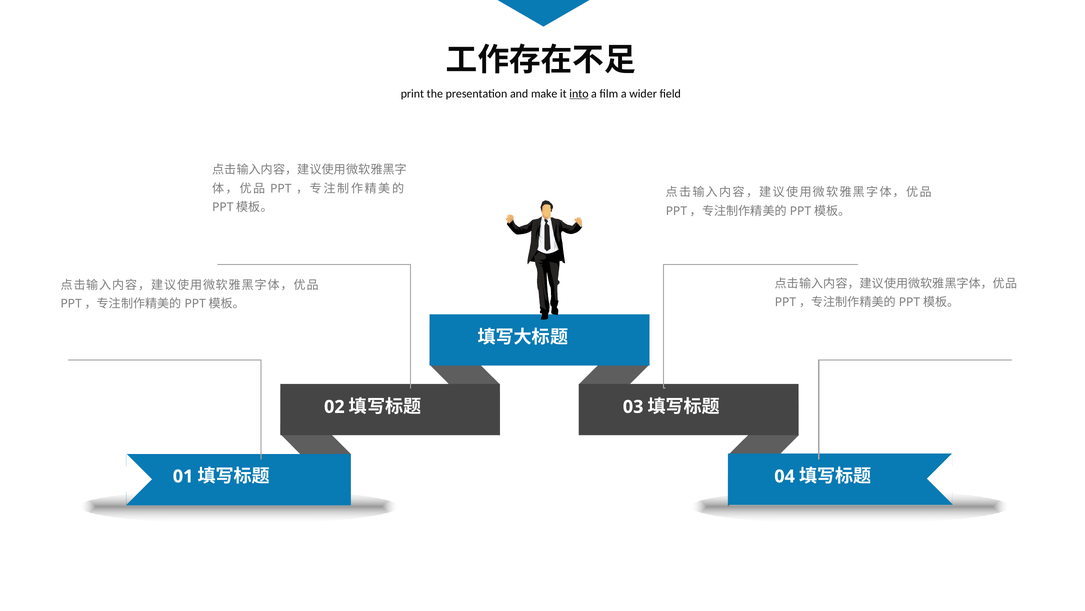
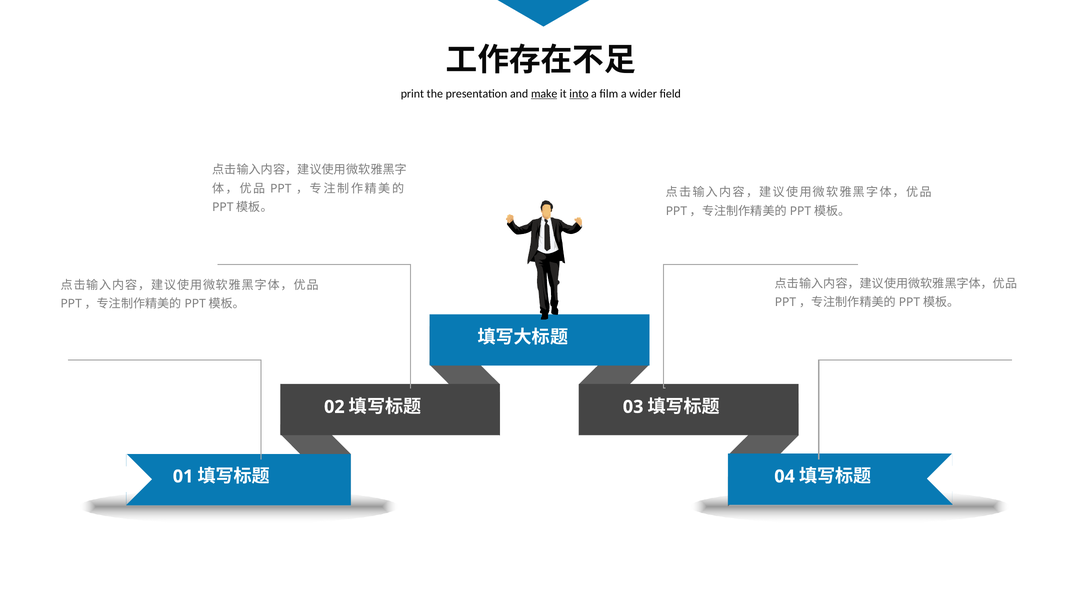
make underline: none -> present (544, 94)
